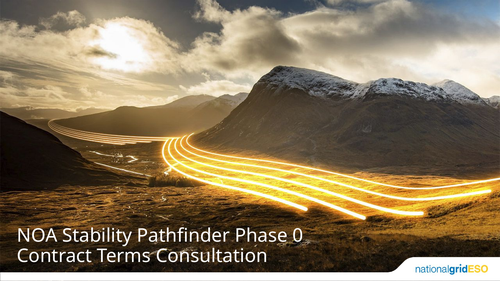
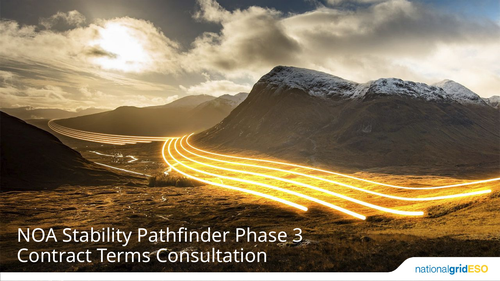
0: 0 -> 3 (298, 236)
